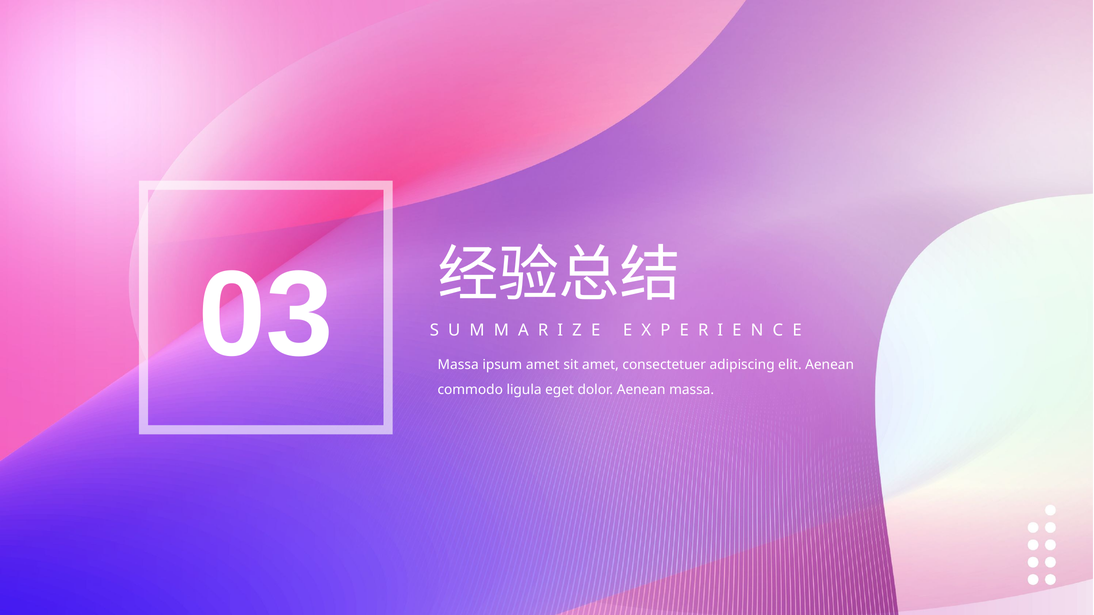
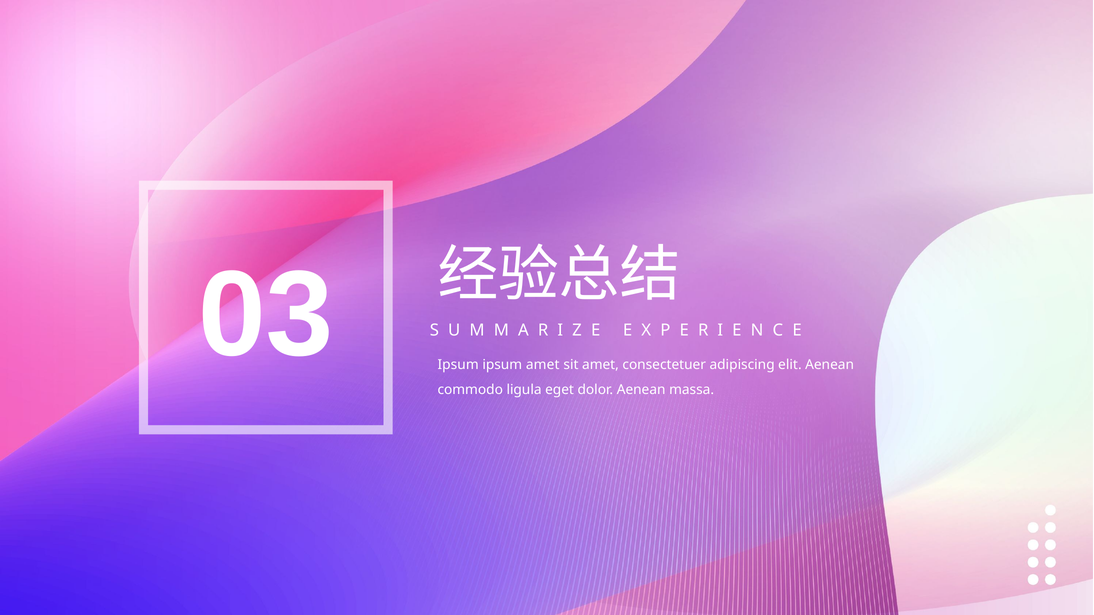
Massa: Massa -> Ipsum (458, 365)
